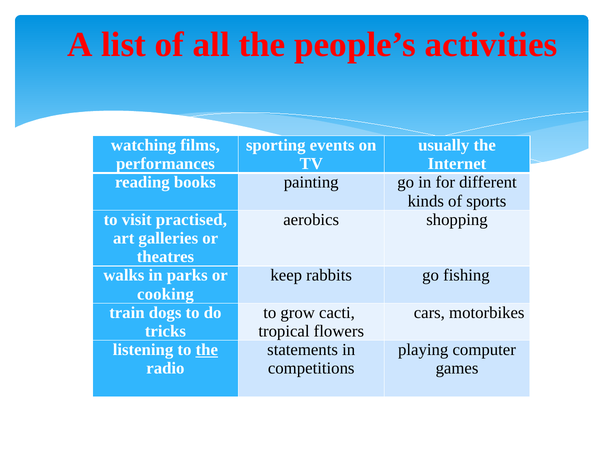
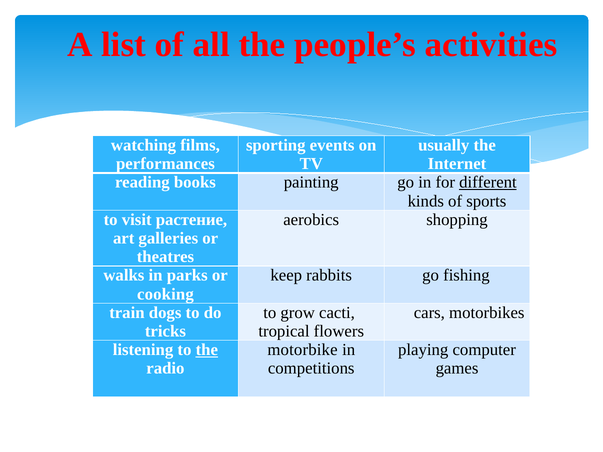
different underline: none -> present (488, 183)
practised: practised -> растение (191, 220)
statements: statements -> motorbike (302, 350)
